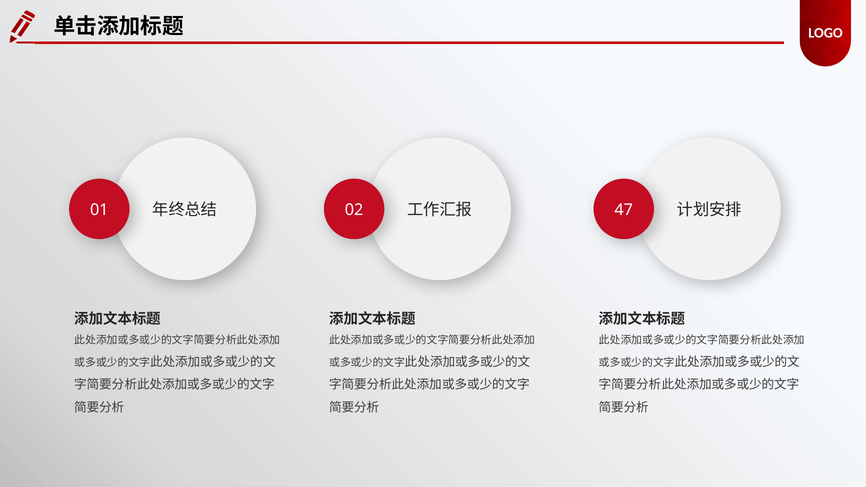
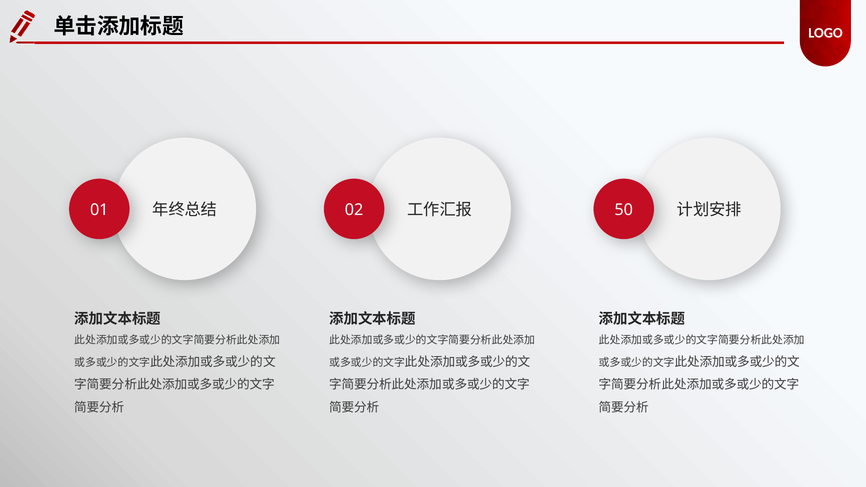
47: 47 -> 50 (624, 210)
